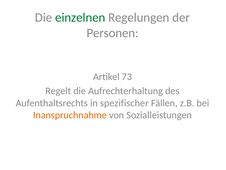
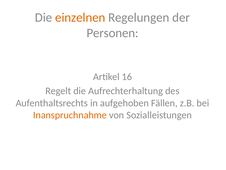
einzelnen colour: green -> orange (80, 17)
73: 73 -> 16 (127, 77)
spezifischer: spezifischer -> aufgehoben (124, 103)
